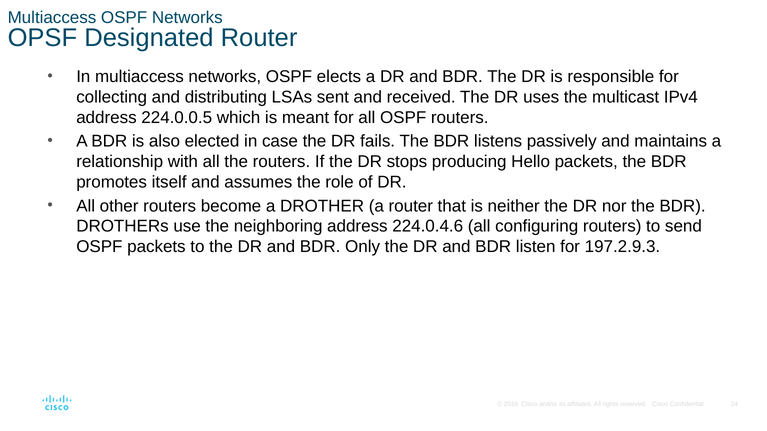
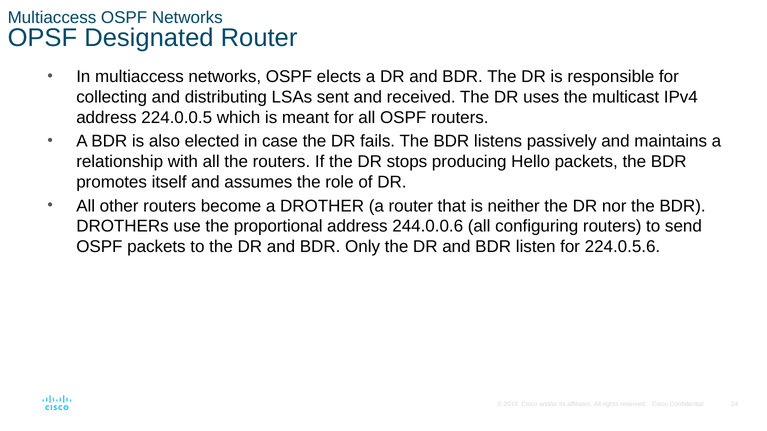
neighboring: neighboring -> proportional (278, 227)
224.0.4.6: 224.0.4.6 -> 244.0.0.6 (428, 227)
197.2.9.3: 197.2.9.3 -> 224.0.5.6 (622, 247)
